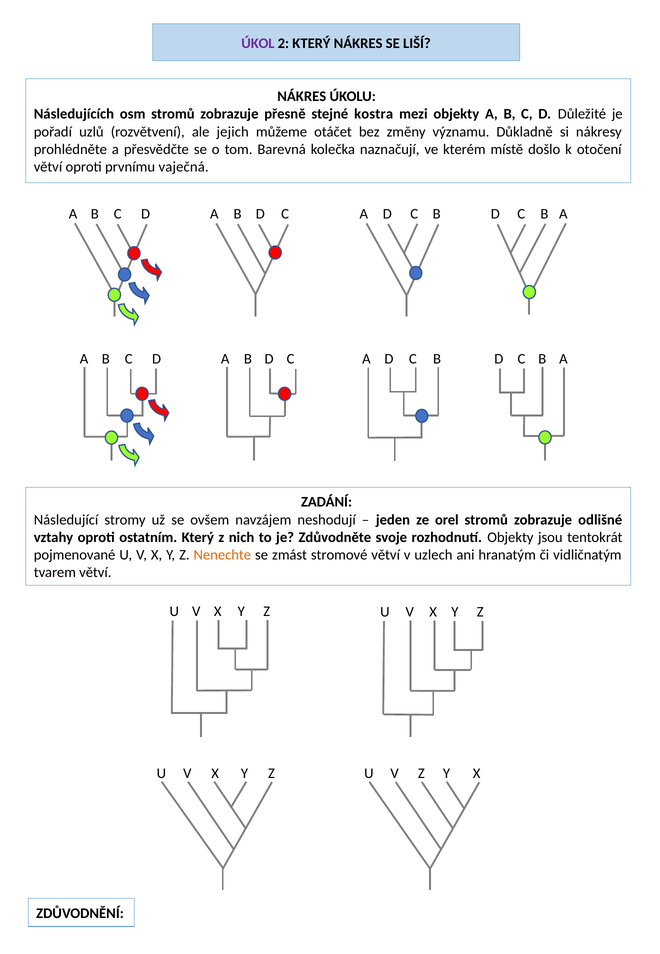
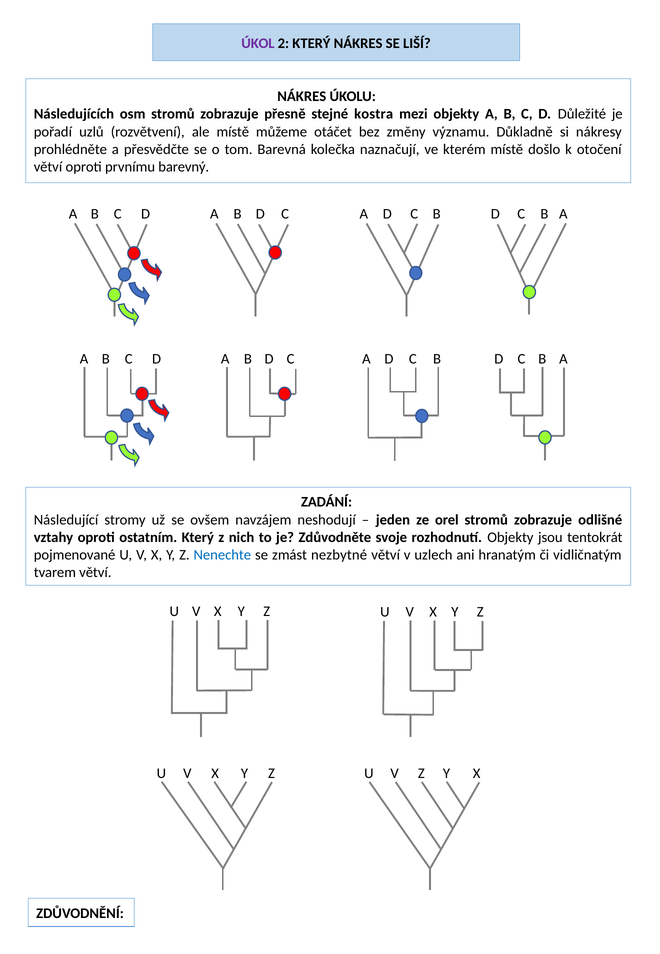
ale jejich: jejich -> místě (233, 132)
vaječná: vaječná -> barevný (184, 167)
Nenechte colour: orange -> blue (222, 555)
stromové: stromové -> nezbytné (339, 555)
